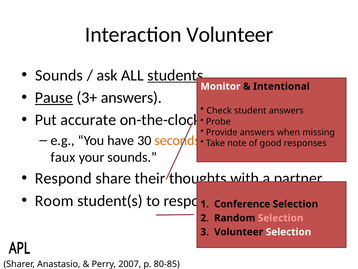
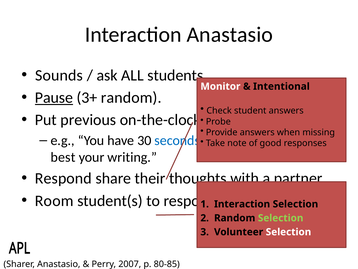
Interaction Volunteer: Volunteer -> Anastasio (230, 35)
students underline: present -> none (177, 75)
3+ answers: answers -> random (131, 97)
accurate: accurate -> previous (88, 120)
seconds colour: orange -> blue (177, 140)
faux: faux -> best (63, 157)
your sounds: sounds -> writing (132, 157)
Conference: Conference -> Interaction (242, 204)
Selection colour: pink -> light green (281, 218)
